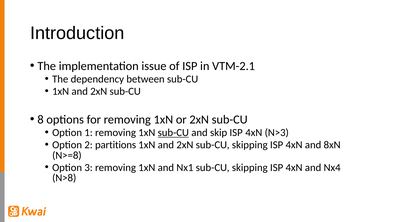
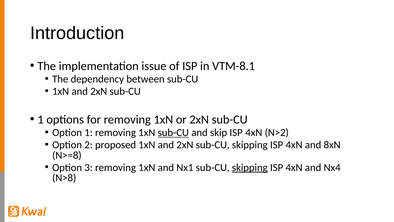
VTM-2.1: VTM-2.1 -> VTM-8.1 (234, 66)
8: 8 -> 1 (41, 119)
N>3: N>3 -> N>2 (277, 132)
partitions: partitions -> proposed (116, 145)
skipping underline: none -> present (250, 167)
